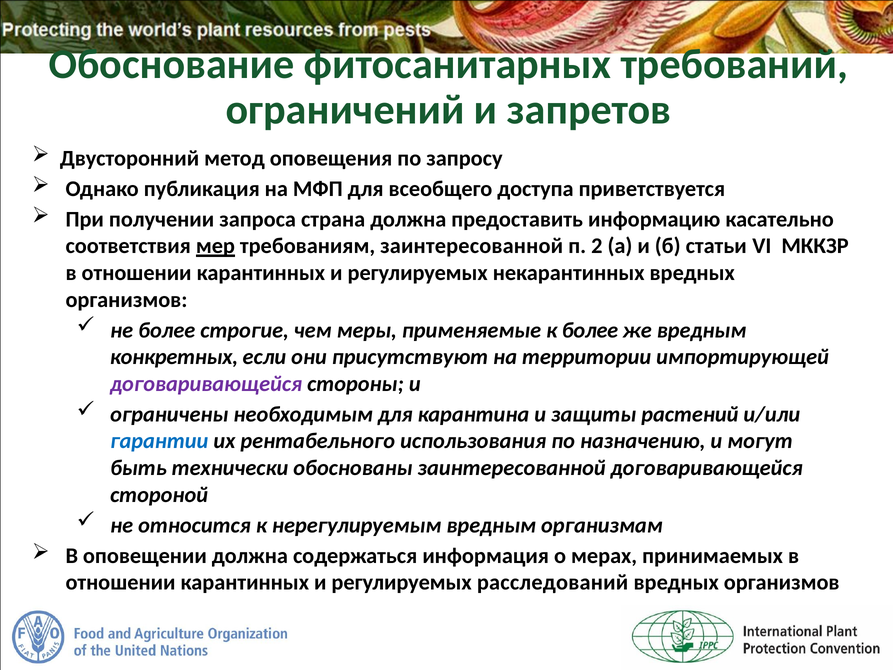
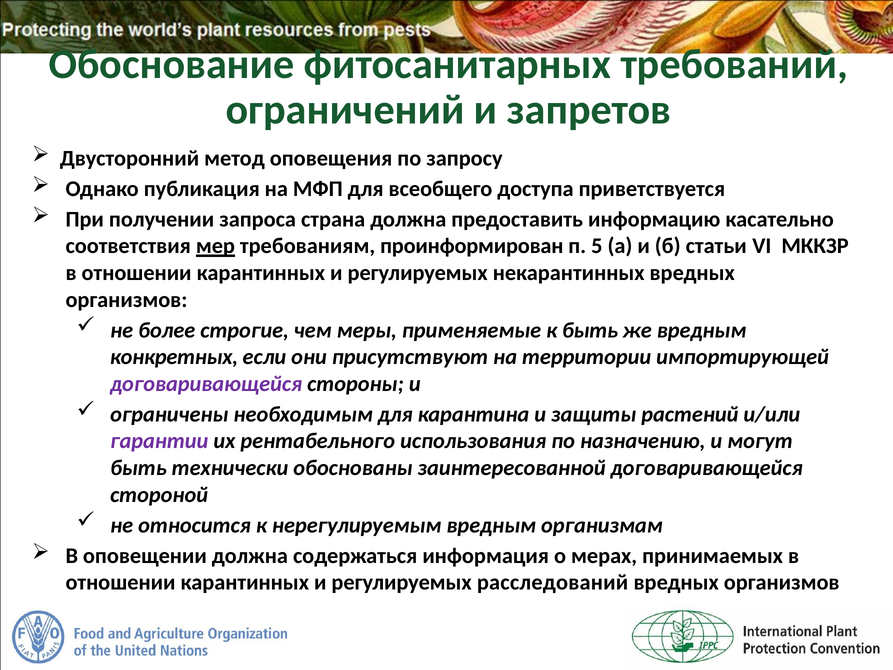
требованиям заинтересованной: заинтересованной -> проинформирован (472, 246)
2: 2 -> 5 (597, 246)
к более: более -> быть (590, 330)
гарантии colour: blue -> purple (159, 441)
